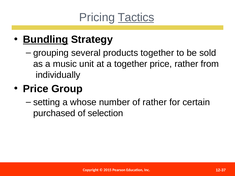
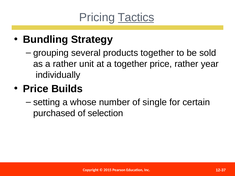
Bundling underline: present -> none (46, 40)
a music: music -> rather (65, 64)
from: from -> year (210, 64)
Group: Group -> Builds (67, 89)
of rather: rather -> single (155, 102)
